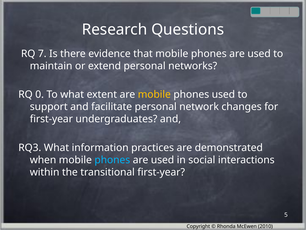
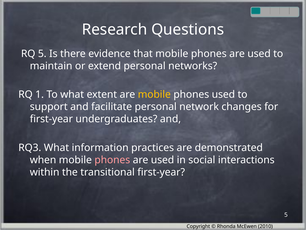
RQ 7: 7 -> 5 (42, 54)
0: 0 -> 1 (40, 94)
phones colour: light blue -> pink (112, 160)
